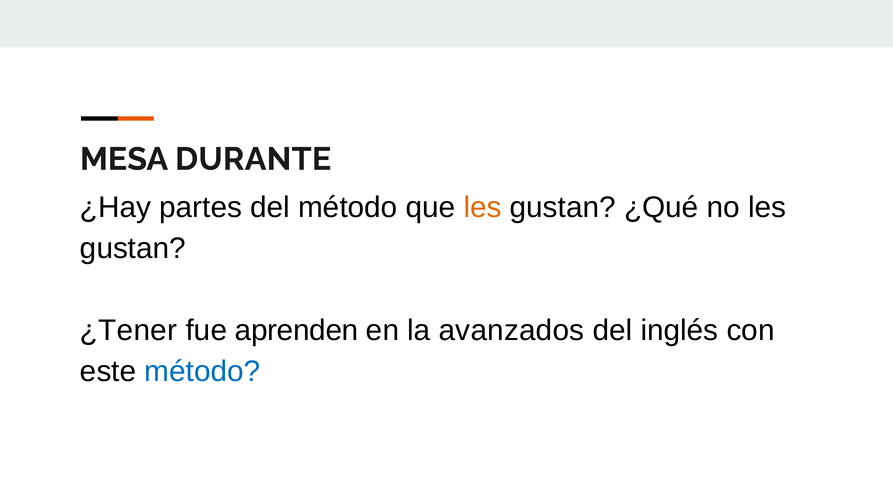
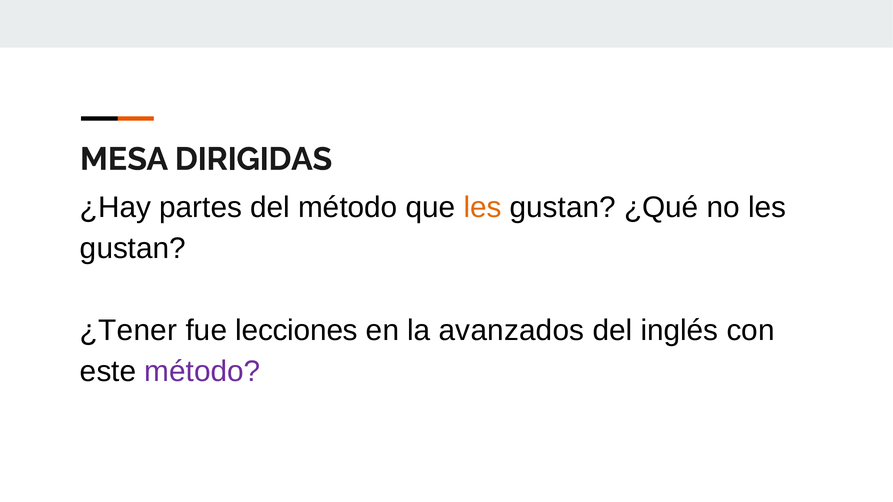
DURANTE: DURANTE -> DIRIGIDAS (253, 159)
aprenden: aprenden -> lecciones (297, 331)
método colour: blue -> purple (202, 372)
